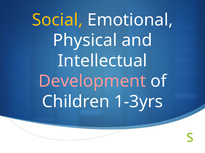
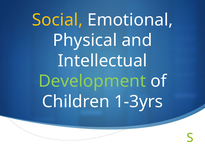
Development colour: pink -> light green (92, 82)
